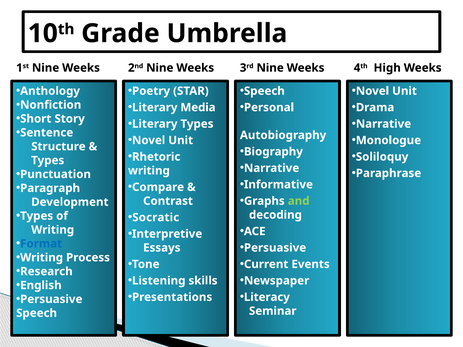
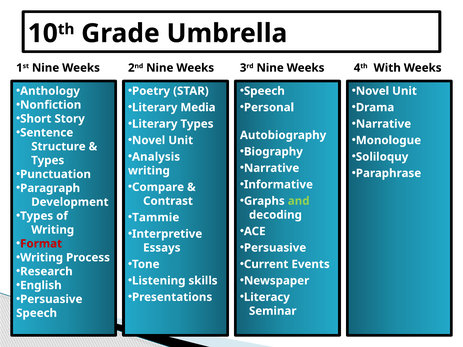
High: High -> With (387, 68)
Rhetoric: Rhetoric -> Analysis (156, 157)
Socratic: Socratic -> Tammie (156, 218)
Format colour: blue -> red (41, 244)
